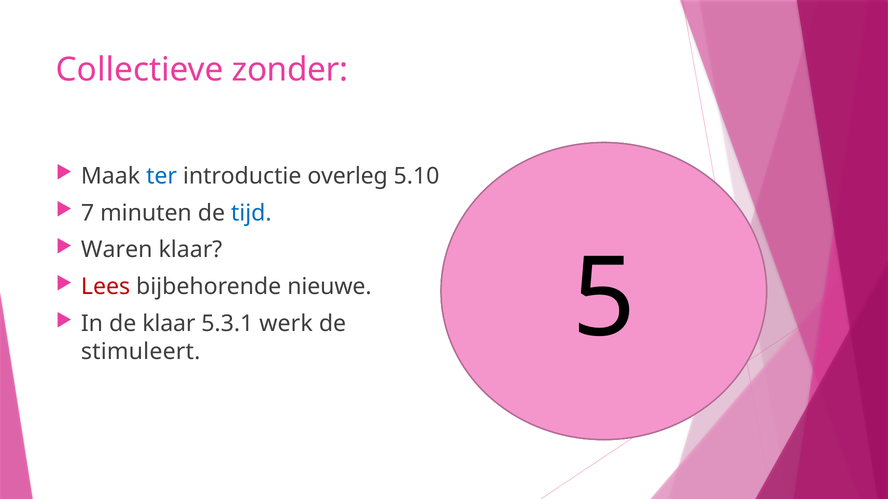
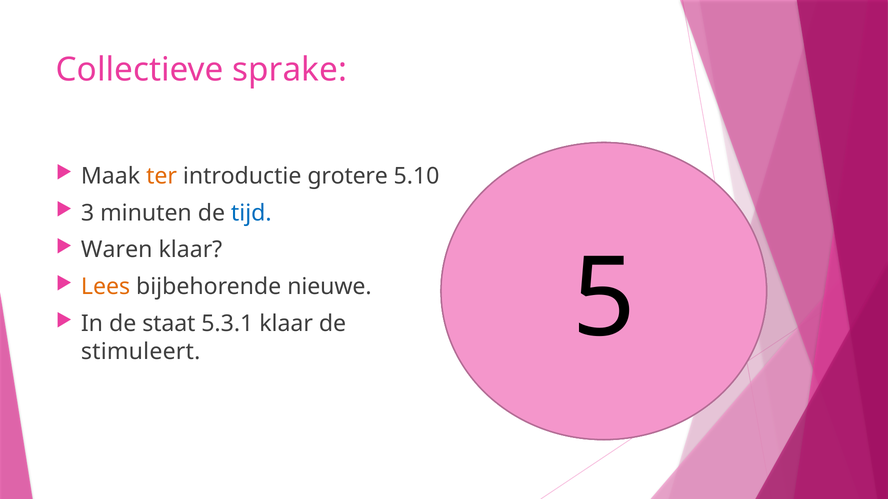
zonder: zonder -> sprake (290, 70)
ter colour: blue -> orange (162, 176)
overleg: overleg -> grotere (348, 176)
7: 7 -> 3 (88, 213)
Lees colour: red -> orange (106, 287)
de klaar: klaar -> staat (169, 324)
5.3.1 werk: werk -> klaar (286, 324)
